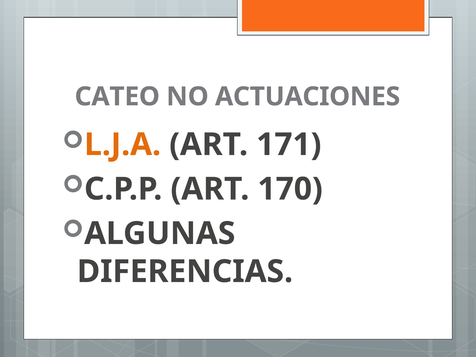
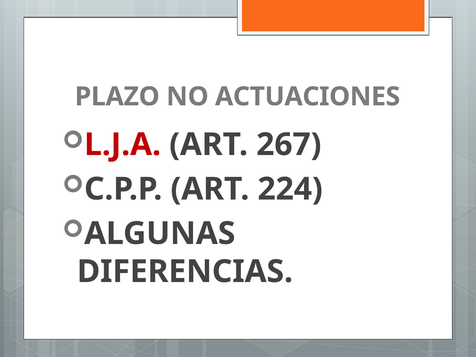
CATEO: CATEO -> PLAZO (117, 97)
L.J.A colour: orange -> red (123, 145)
171: 171 -> 267 (289, 145)
170: 170 -> 224 (290, 189)
